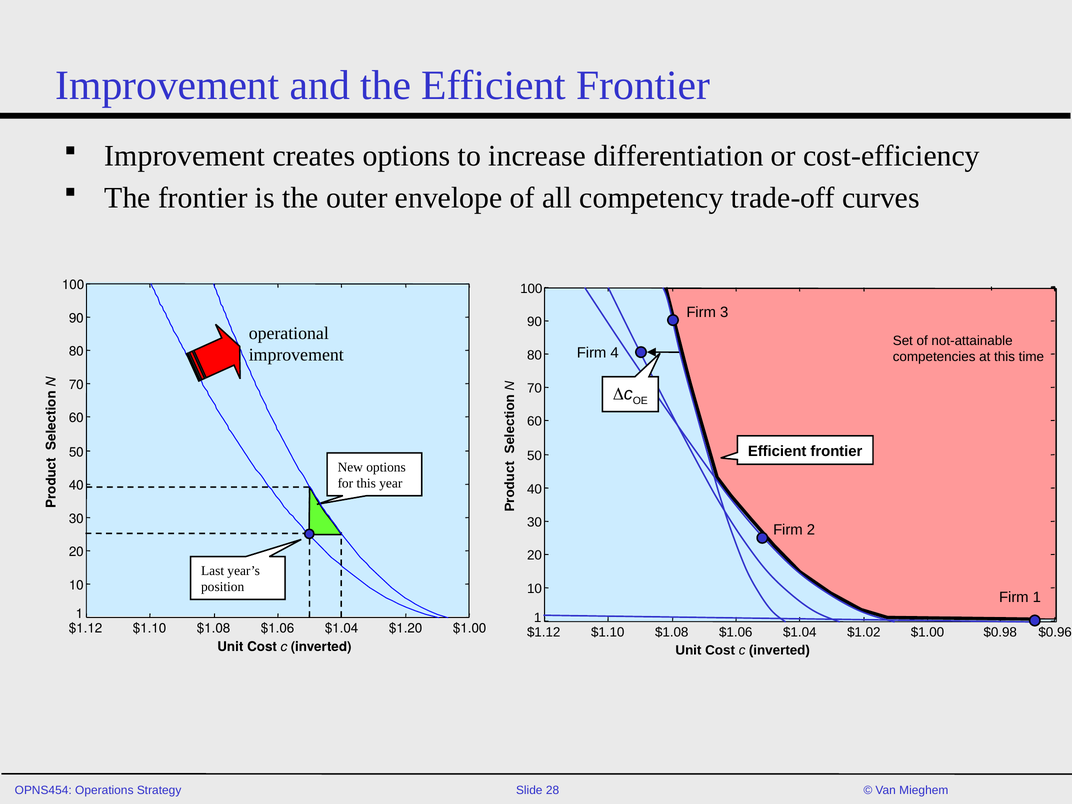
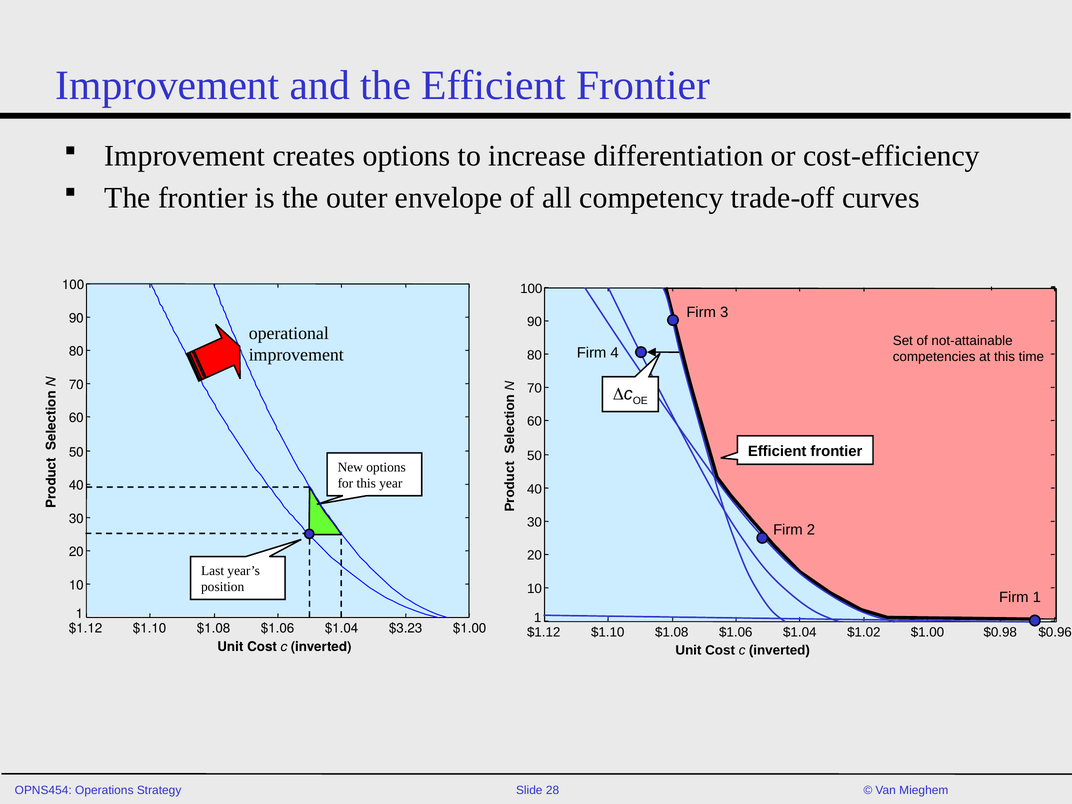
$1.20: $1.20 -> $3.23 (406, 629)
